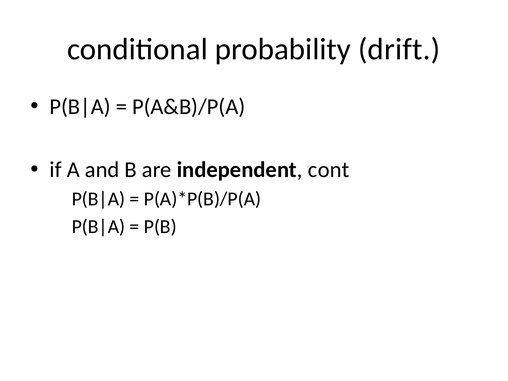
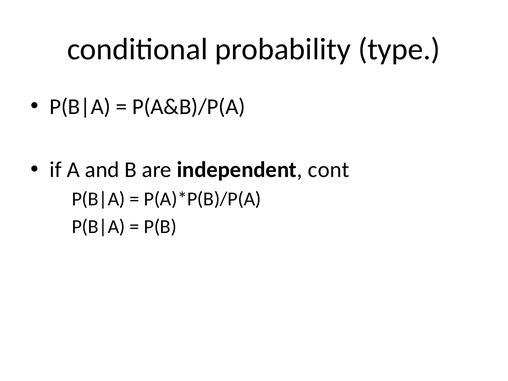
drift: drift -> type (399, 49)
